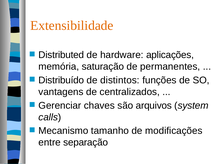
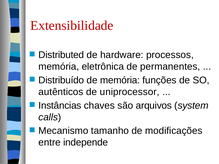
Extensibilidade colour: orange -> red (72, 26)
aplicações: aplicações -> processos (170, 55)
saturação: saturação -> eletrônica (103, 67)
de distintos: distintos -> memória (120, 80)
vantagens: vantagens -> autênticos (61, 92)
centralizados: centralizados -> uniprocessor (130, 92)
Gerenciar: Gerenciar -> Instâncias (60, 106)
separação: separação -> independe (86, 143)
